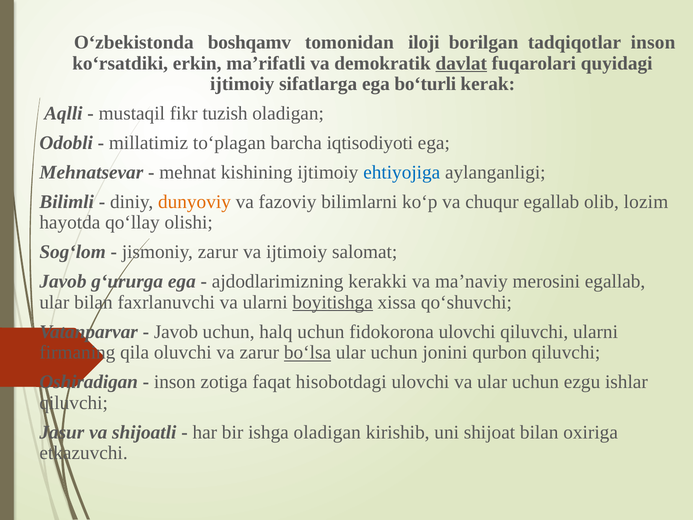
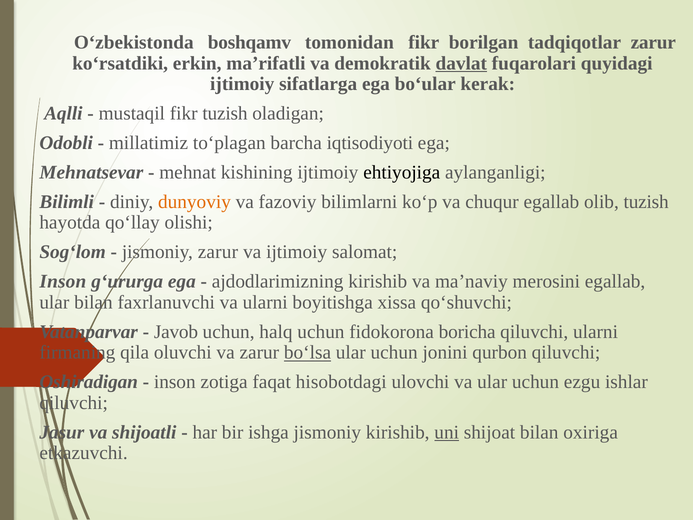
tomonidan iloji: iloji -> fikr (424, 42)
tadqiqotlar inson: inson -> zarur (653, 42)
bo‘turli: bo‘turli -> bo‘ular (425, 84)
ehtiyojiga colour: blue -> black (402, 172)
olib lozim: lozim -> tuzish (646, 202)
Javob: Javob -> Inson (63, 281)
ajdodlarimizning kerakki: kerakki -> kirishib (378, 281)
boyitishga underline: present -> none (333, 302)
fidokorona ulovchi: ulovchi -> boricha (467, 332)
ishga oladigan: oladigan -> jismoniy (327, 432)
uni underline: none -> present (447, 432)
